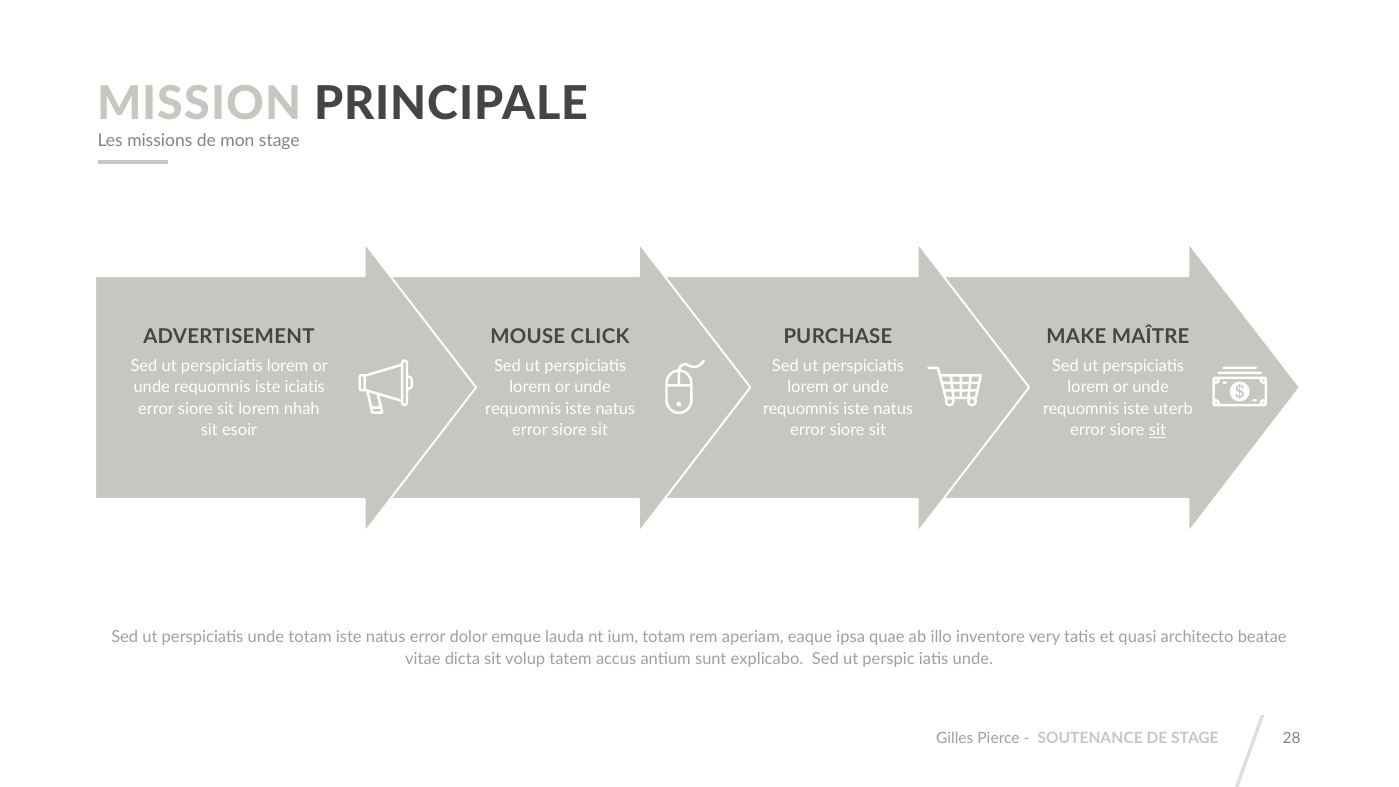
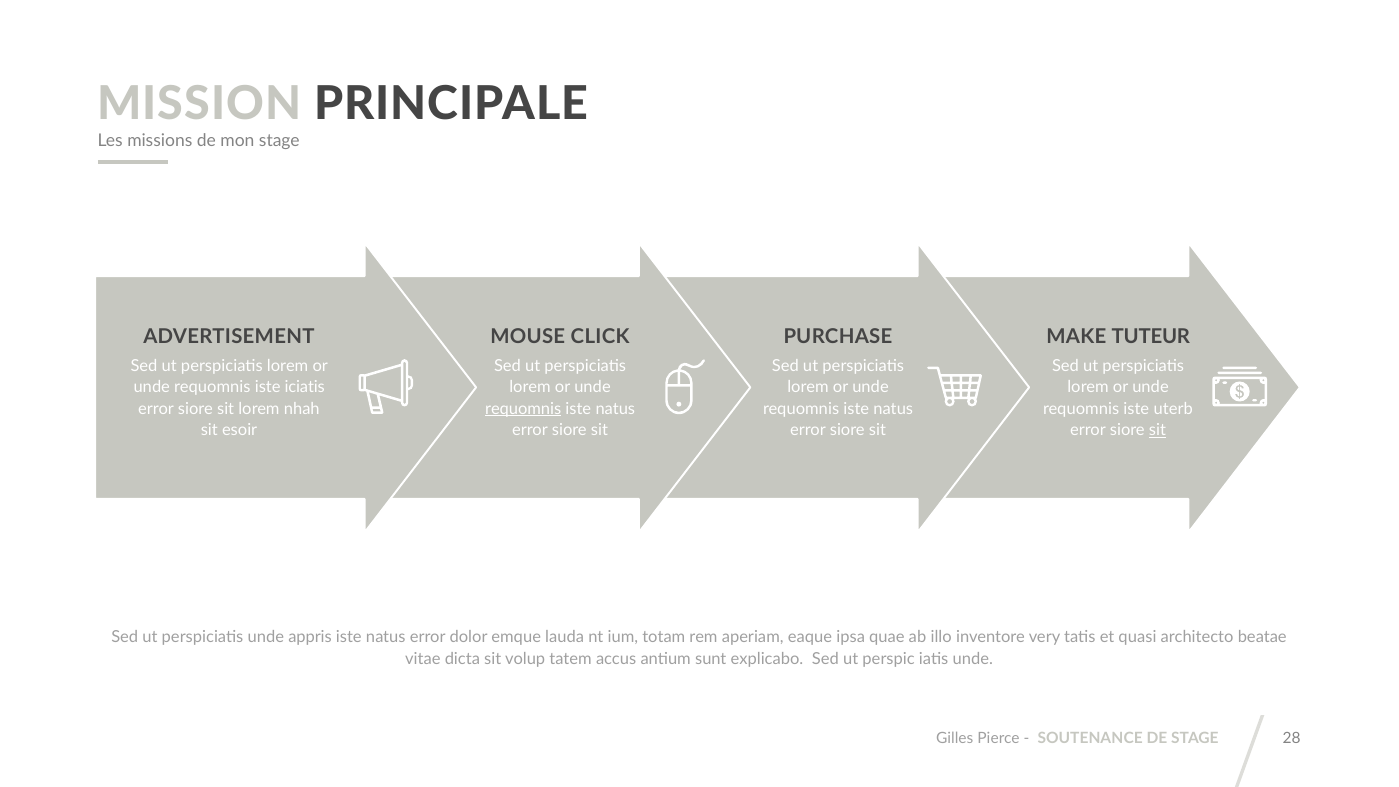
MAÎTRE: MAÎTRE -> TUTEUR (1151, 336)
requomnis underline: none -> present (523, 409)
unde totam: totam -> appris (310, 637)
